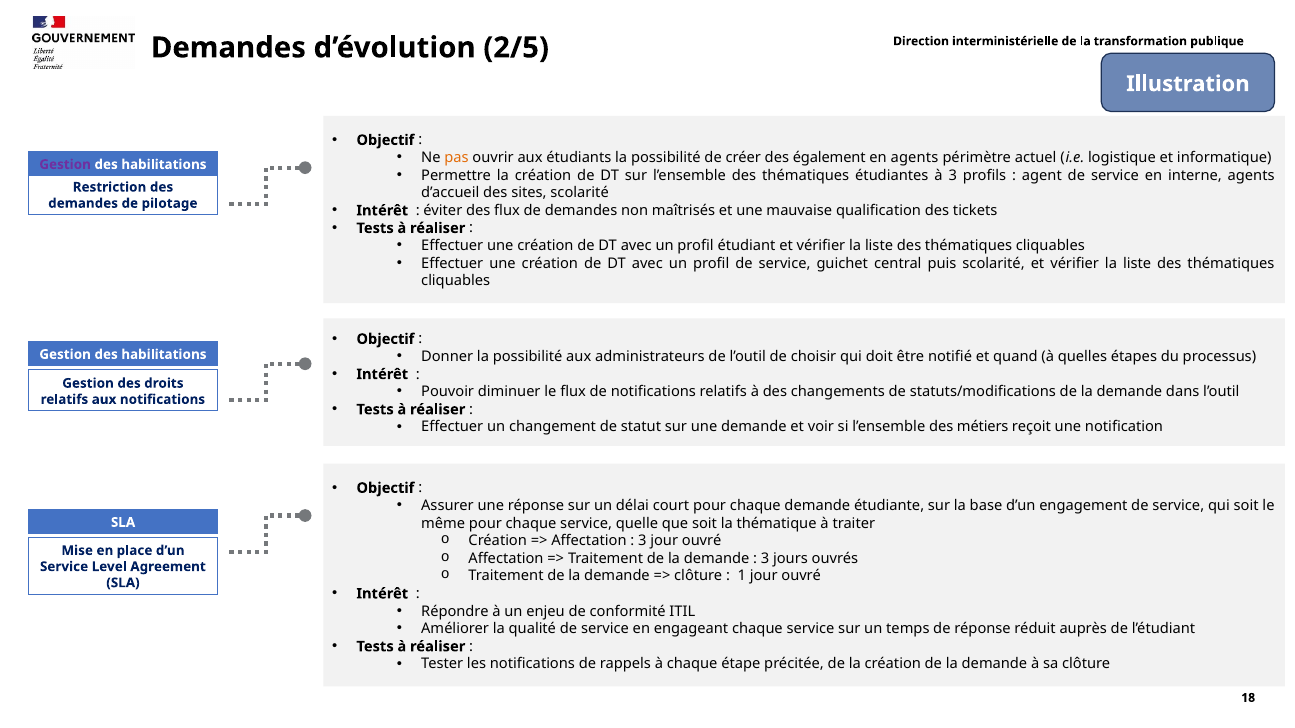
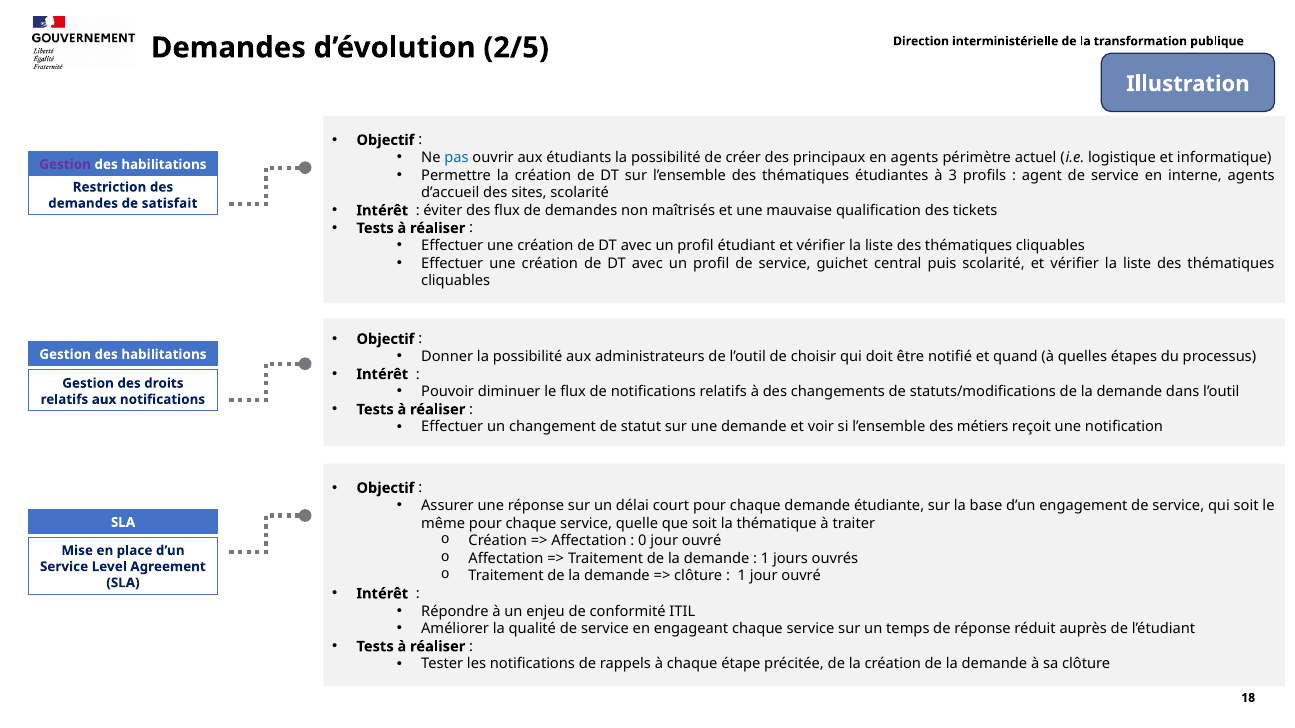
pas colour: orange -> blue (457, 158)
également: également -> principaux (829, 158)
pilotage: pilotage -> satisfait (170, 203)
3: 3 -> 0 (642, 541)
3: 3 -> 1 (765, 559)
